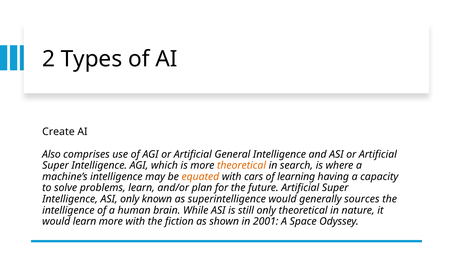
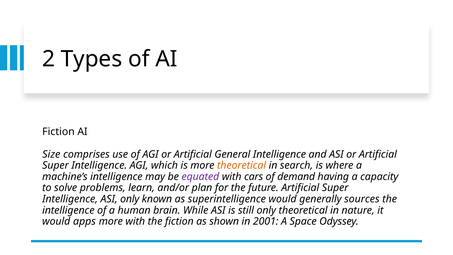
Create: Create -> Fiction (58, 132)
Also: Also -> Size (51, 154)
equated colour: orange -> purple (200, 177)
learning: learning -> demand (296, 177)
would learn: learn -> apps (84, 221)
